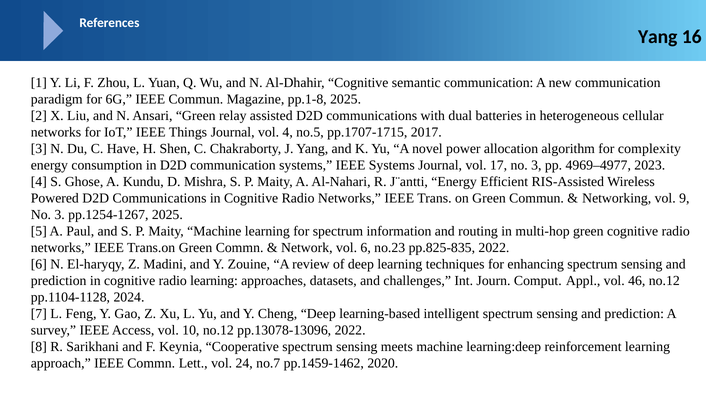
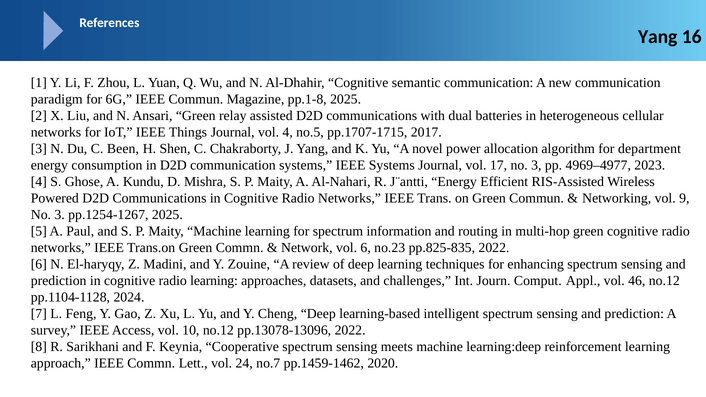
Have: Have -> Been (123, 149)
complexity: complexity -> department (649, 149)
